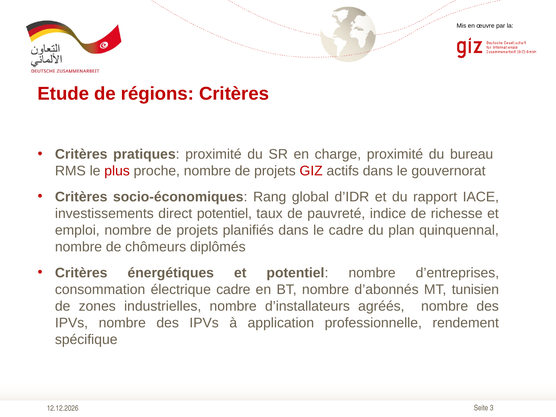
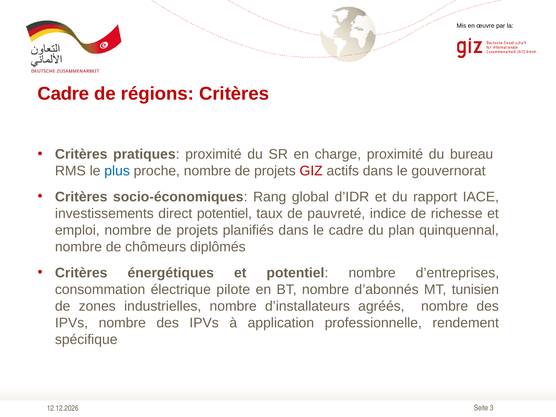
Etude: Etude -> Cadre (63, 94)
plus colour: red -> blue (117, 171)
électrique cadre: cadre -> pilote (233, 289)
